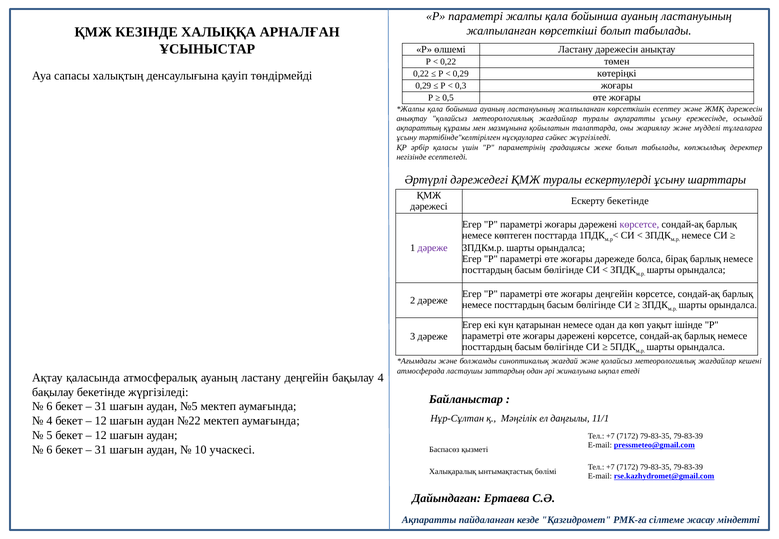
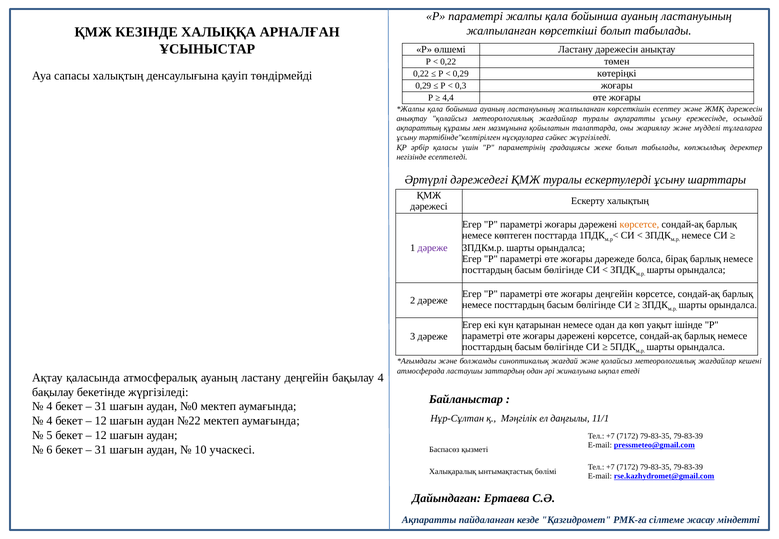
0,5: 0,5 -> 4,4 (448, 98)
Ескерту бекетінде: бекетінде -> халықтың (628, 201)
көрсетсе colour: purple -> orange (639, 225)
6: 6 -> 4 (49, 407)
№5: №5 -> №0 (189, 407)
